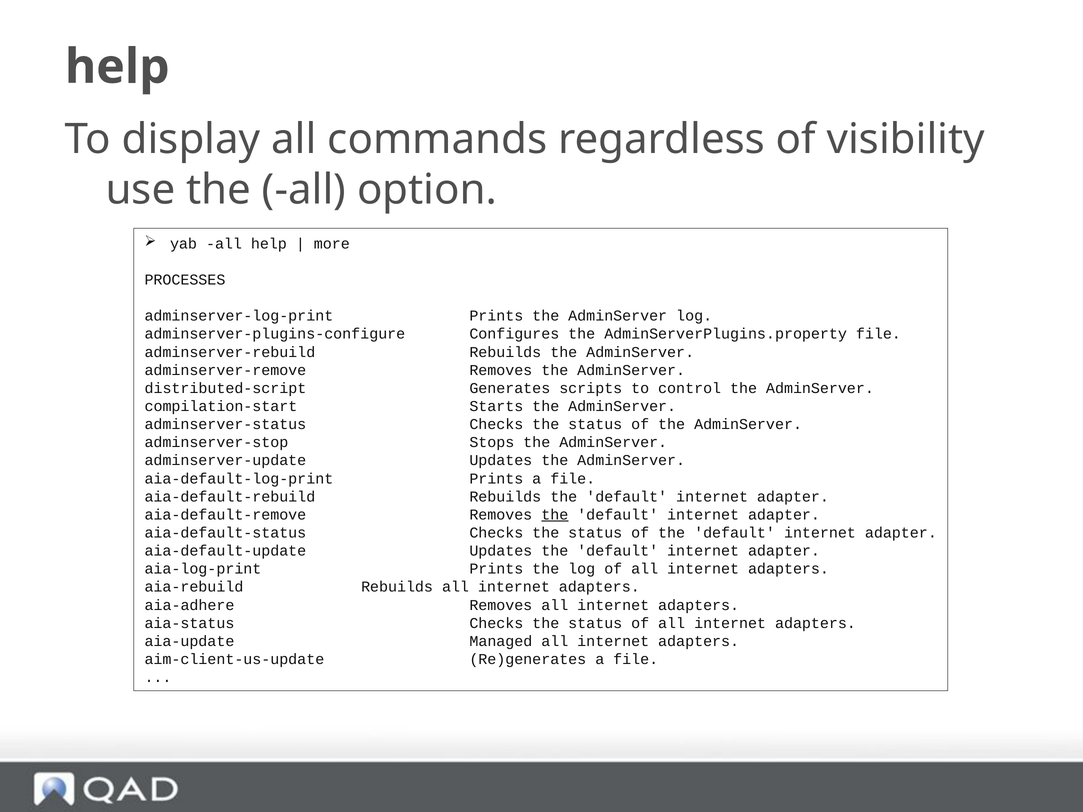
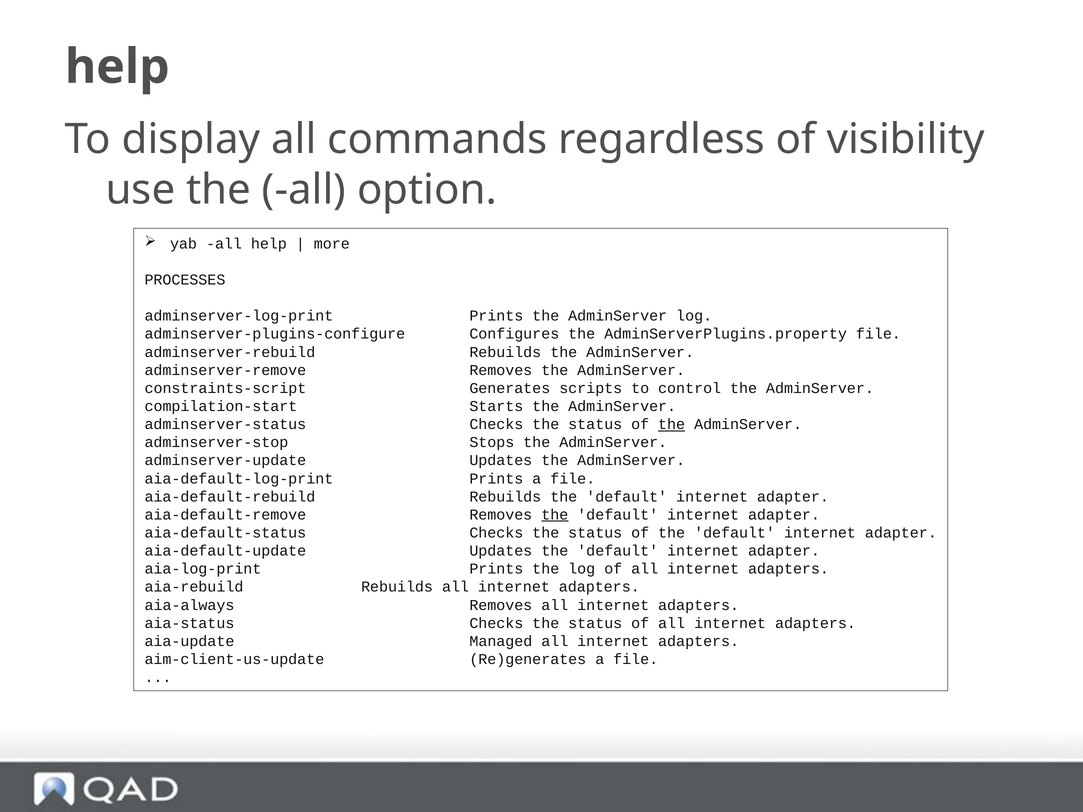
distributed-script: distributed-script -> constraints-script (225, 388)
the underline: none -> present (672, 424)
aia-adhere: aia-adhere -> aia-always (190, 605)
